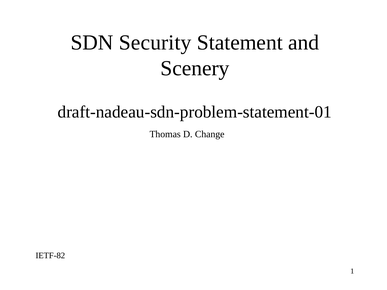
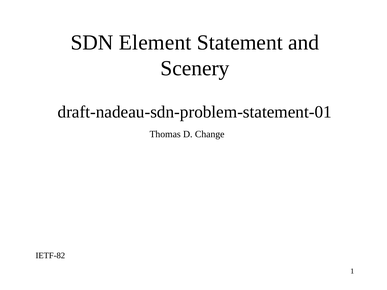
Security: Security -> Element (155, 43)
